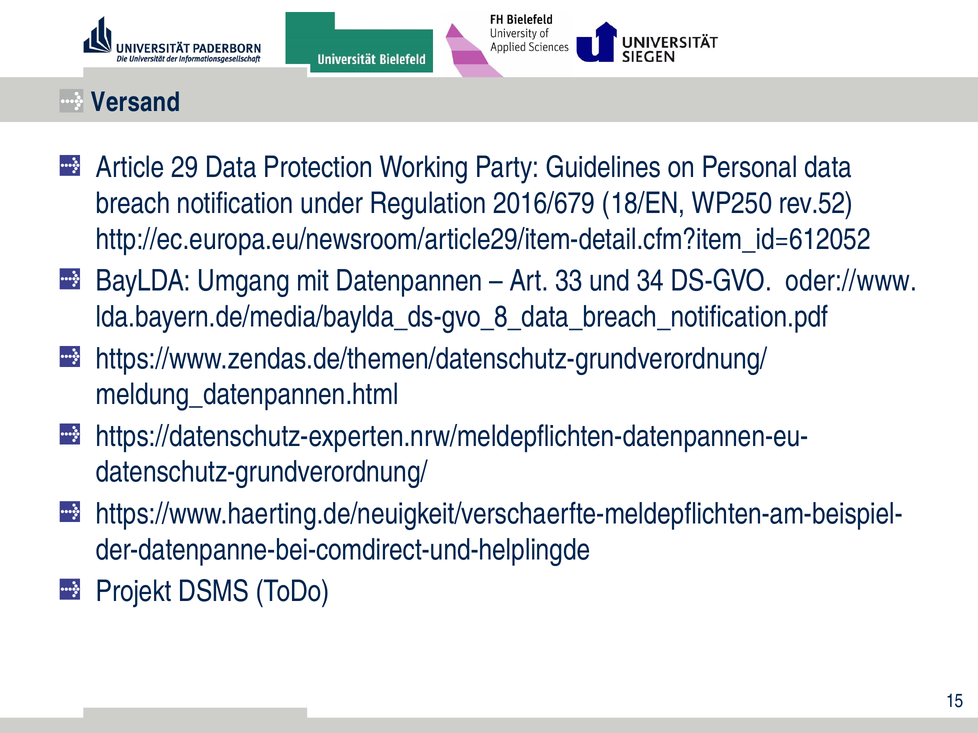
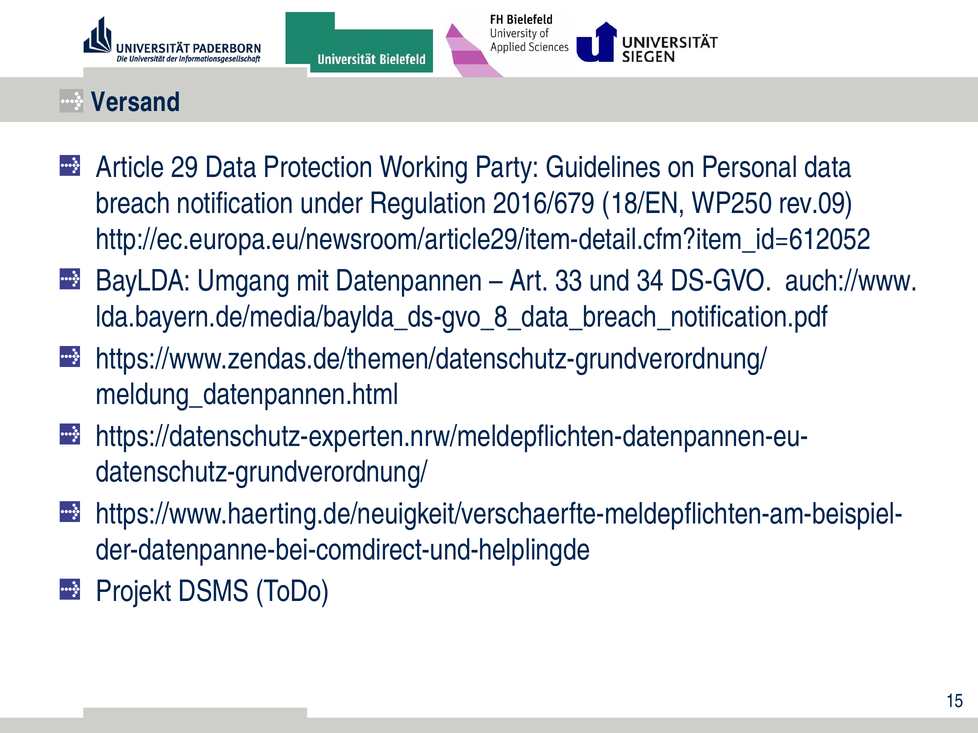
rev.52: rev.52 -> rev.09 (816, 204)
oder://www: oder://www -> auch://www (851, 281)
